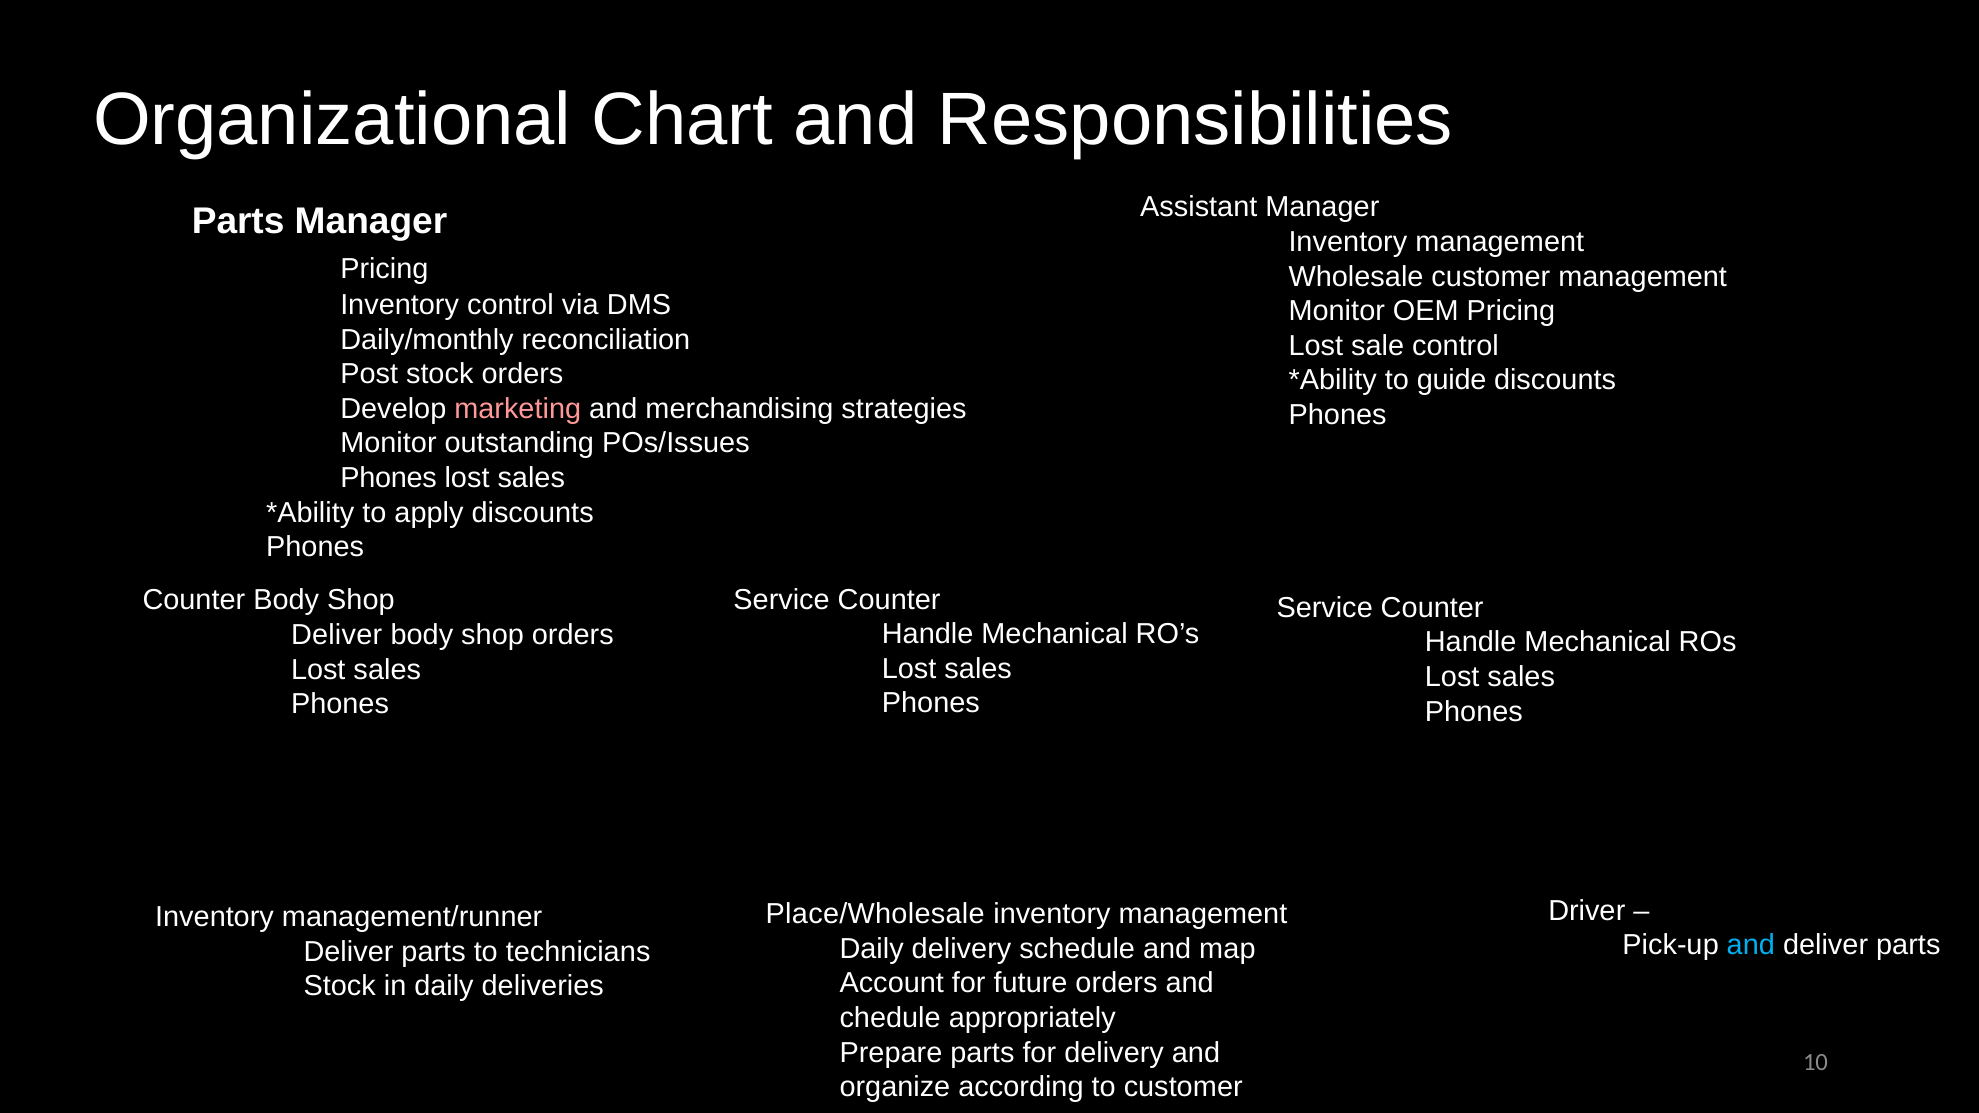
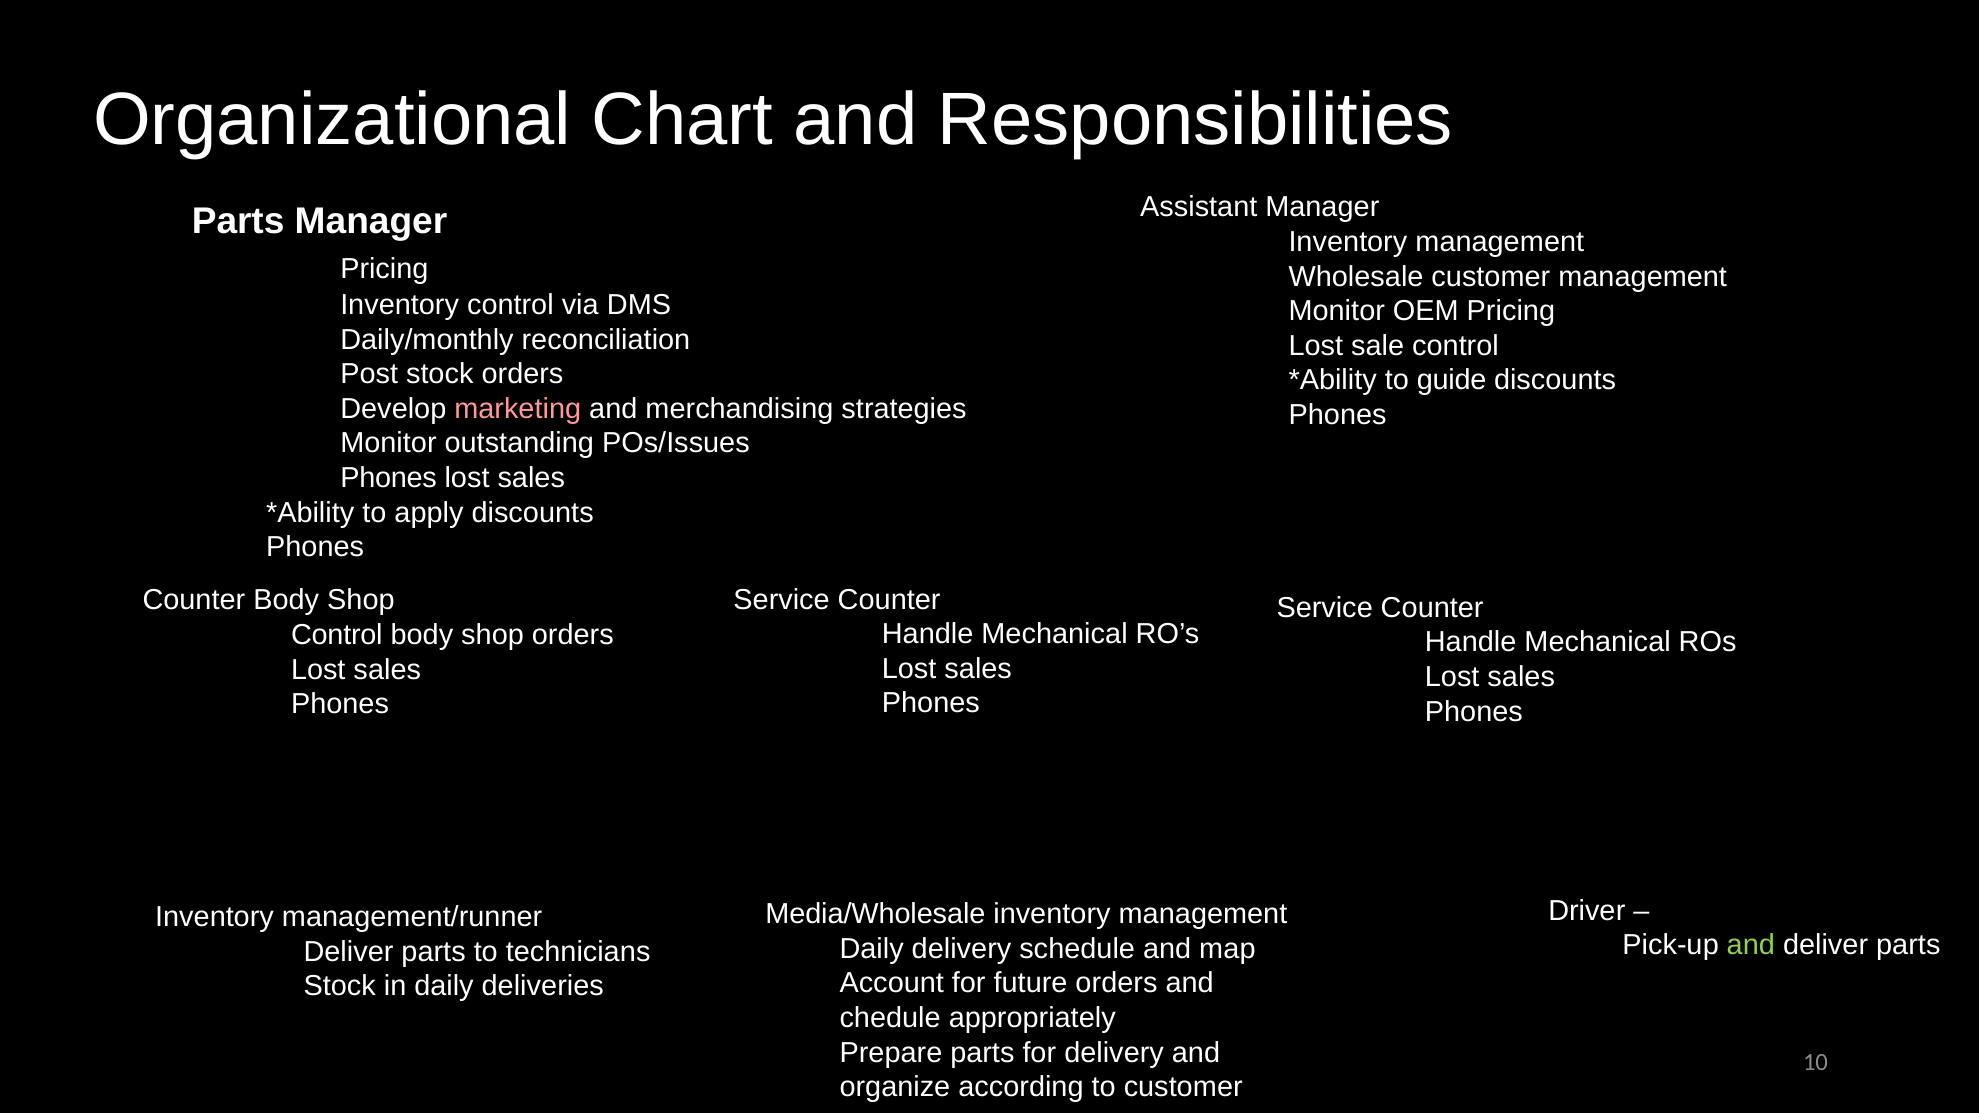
Deliver: Deliver -> Control (337, 635)
Place/Wholesale: Place/Wholesale -> Media/Wholesale (875, 914)
and colour: light blue -> light green (1751, 945)
